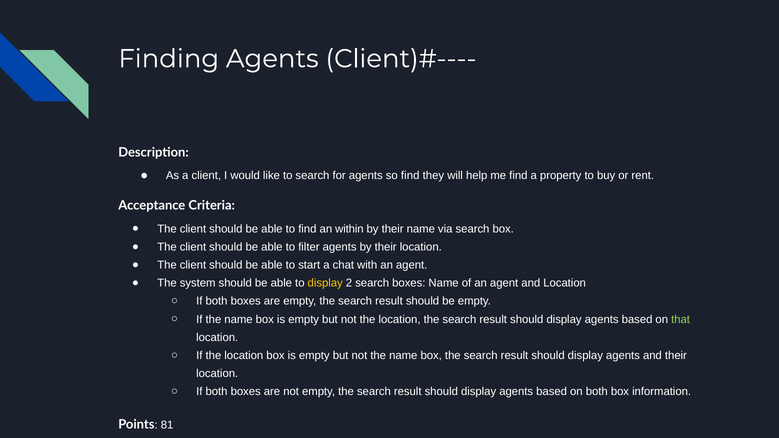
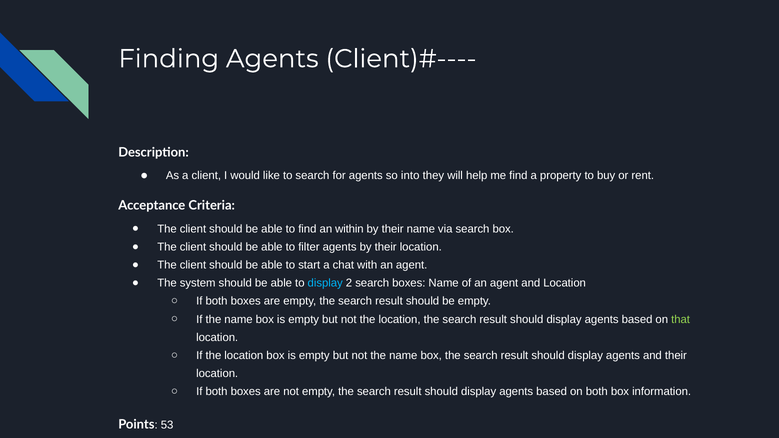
so find: find -> into (410, 176)
display colour: yellow -> light blue (325, 283)
81: 81 -> 53 (167, 425)
